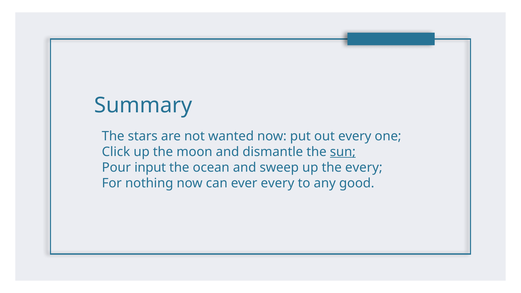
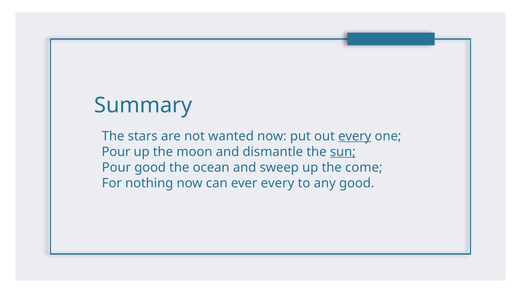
every underline: none -> present (355, 136)
Click: Click -> Pour (116, 152)
Pour input: input -> good (150, 167)
the every: every -> come (364, 167)
